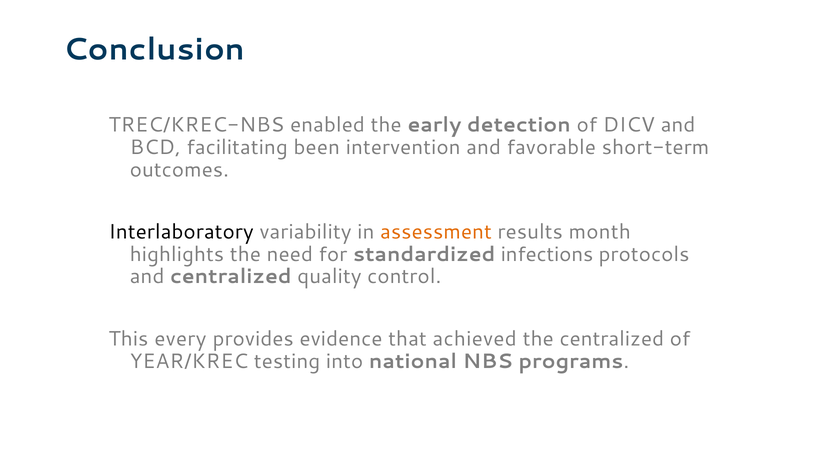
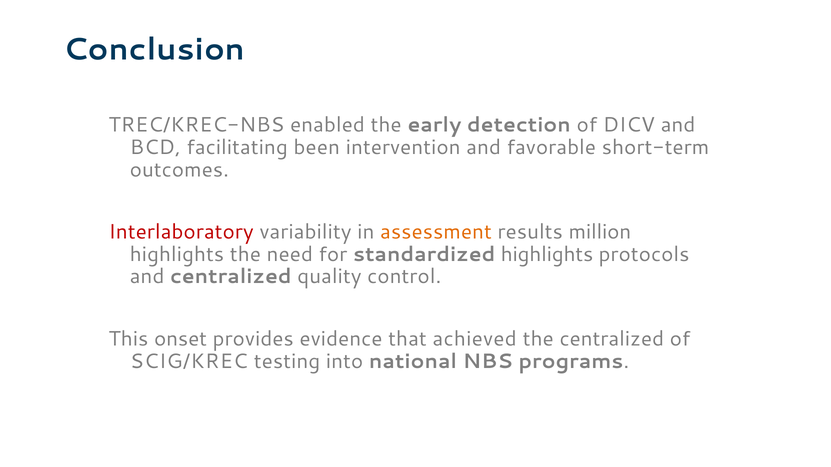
Interlaboratory colour: black -> red (181, 232)
month: month -> million (600, 232)
standardized infections: infections -> highlights (547, 254)
every: every -> onset (181, 339)
YEAR/KREC: YEAR/KREC -> SCIG/KREC (189, 361)
